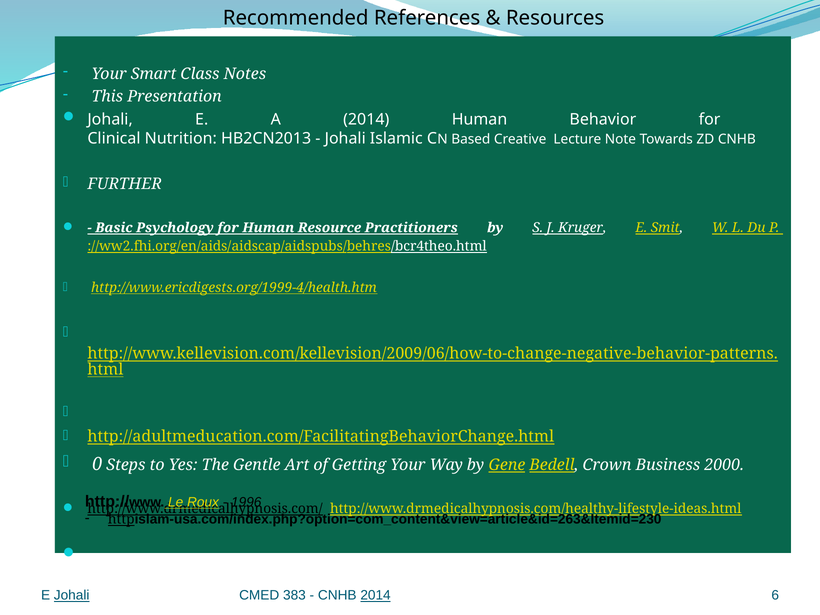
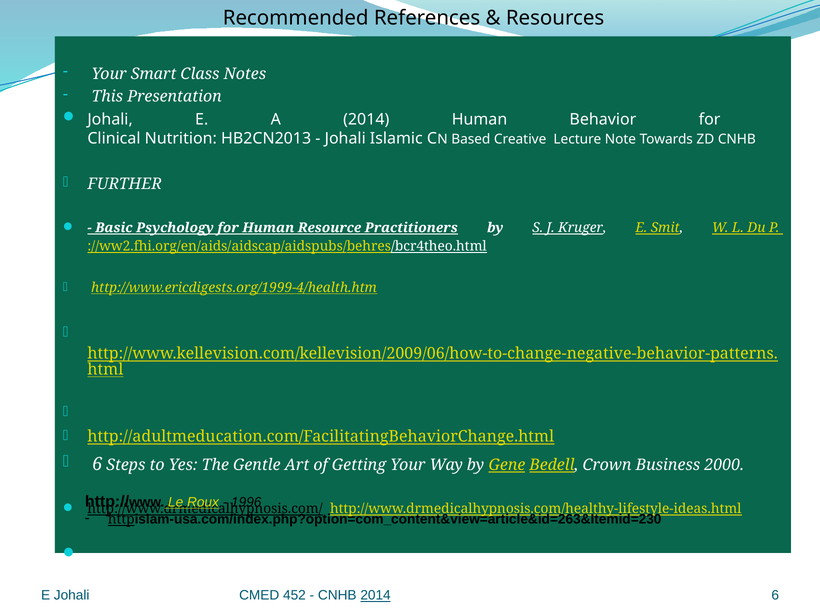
0: 0 -> 6 (97, 464)
Johali underline: present -> none (72, 595)
383: 383 -> 452 (294, 595)
